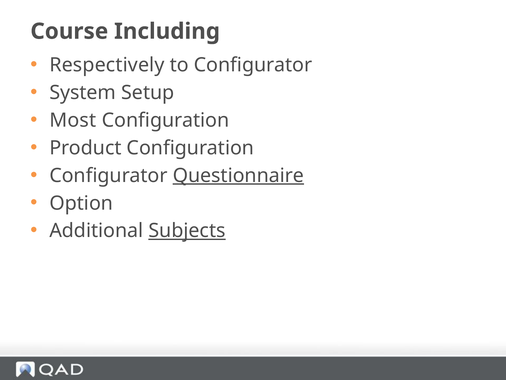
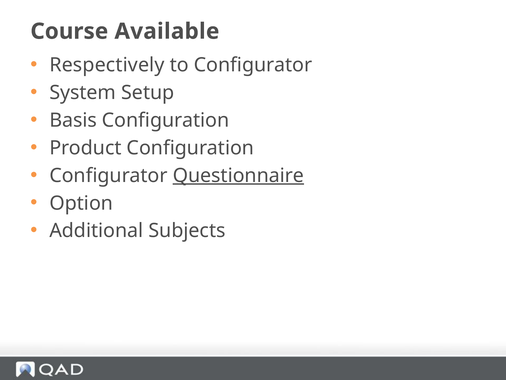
Including: Including -> Available (167, 31)
Most: Most -> Basis (73, 120)
Subjects underline: present -> none (187, 230)
